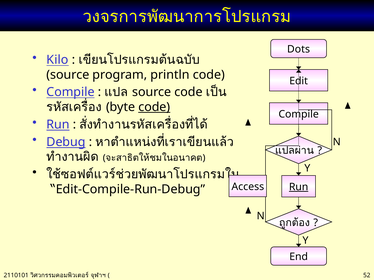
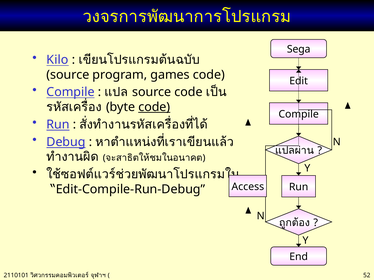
Dots: Dots -> Sega (299, 49)
println: println -> games (170, 75)
Run underline: present -> none (299, 187)
